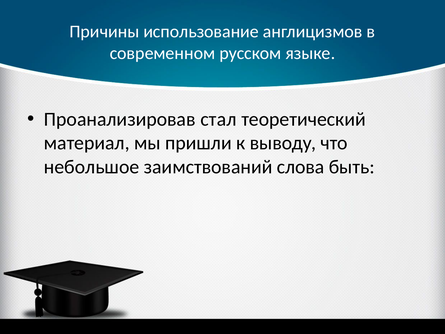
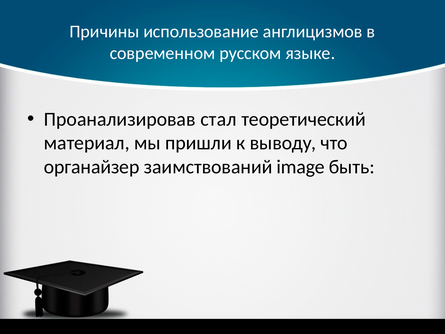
небольшое: небольшое -> органайзер (92, 167)
слова: слова -> image (301, 167)
